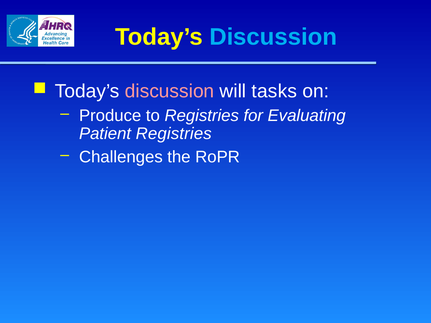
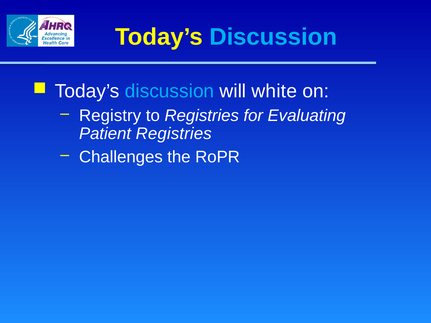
discussion colour: pink -> light blue (170, 91)
tasks: tasks -> white (274, 91)
Produce: Produce -> Registry (110, 116)
